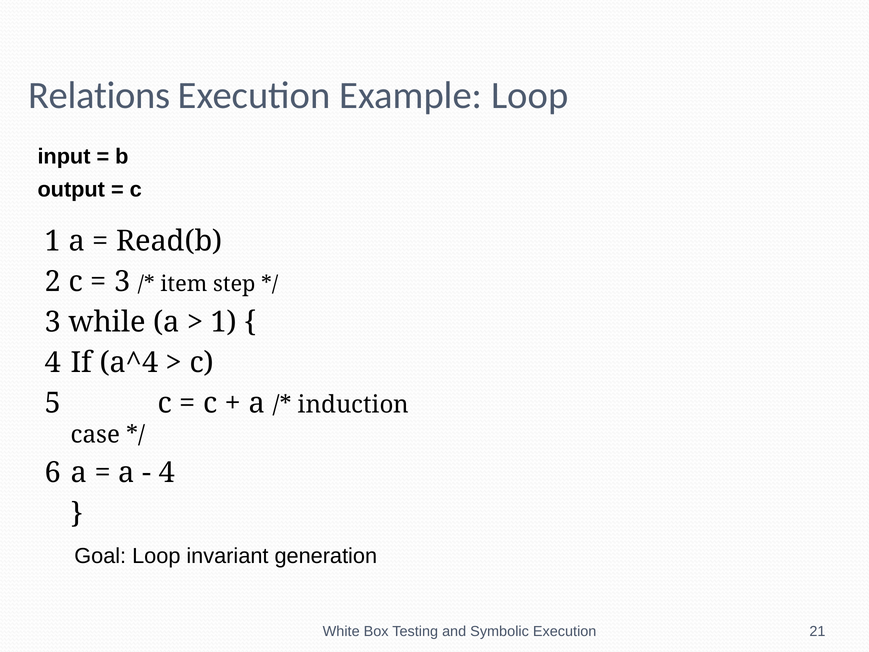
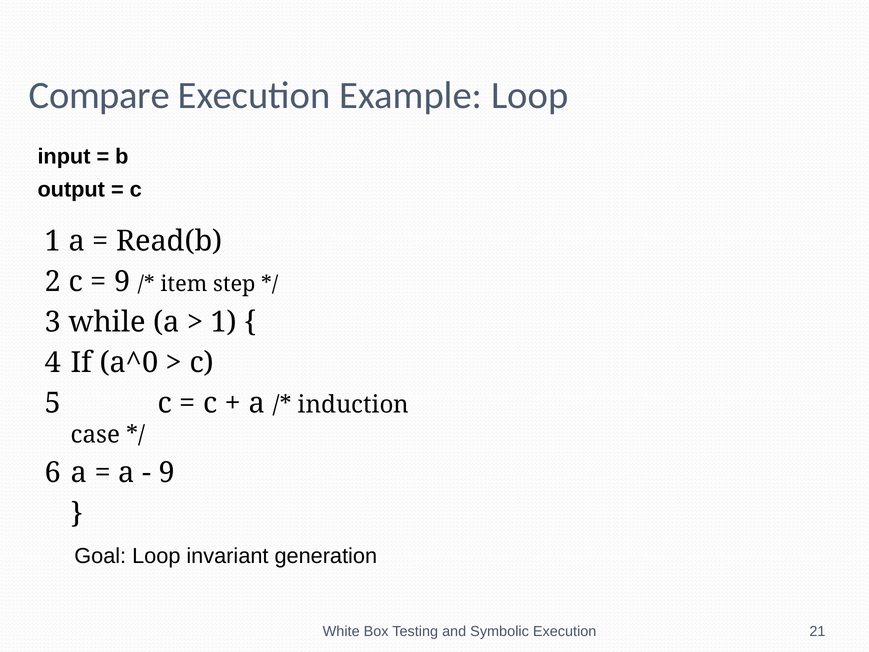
Relations: Relations -> Compare (99, 95)
3: 3 -> 9 (122, 282)
a^4: a^4 -> a^0 (129, 363)
4: 4 -> 9 (167, 473)
